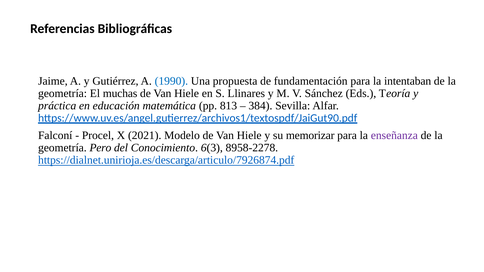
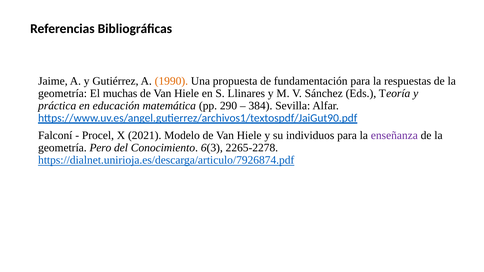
1990 colour: blue -> orange (171, 81)
intentaban: intentaban -> respuestas (408, 81)
813: 813 -> 290 (229, 106)
memorizar: memorizar -> individuos (310, 136)
8958-2278: 8958-2278 -> 2265-2278 (252, 148)
